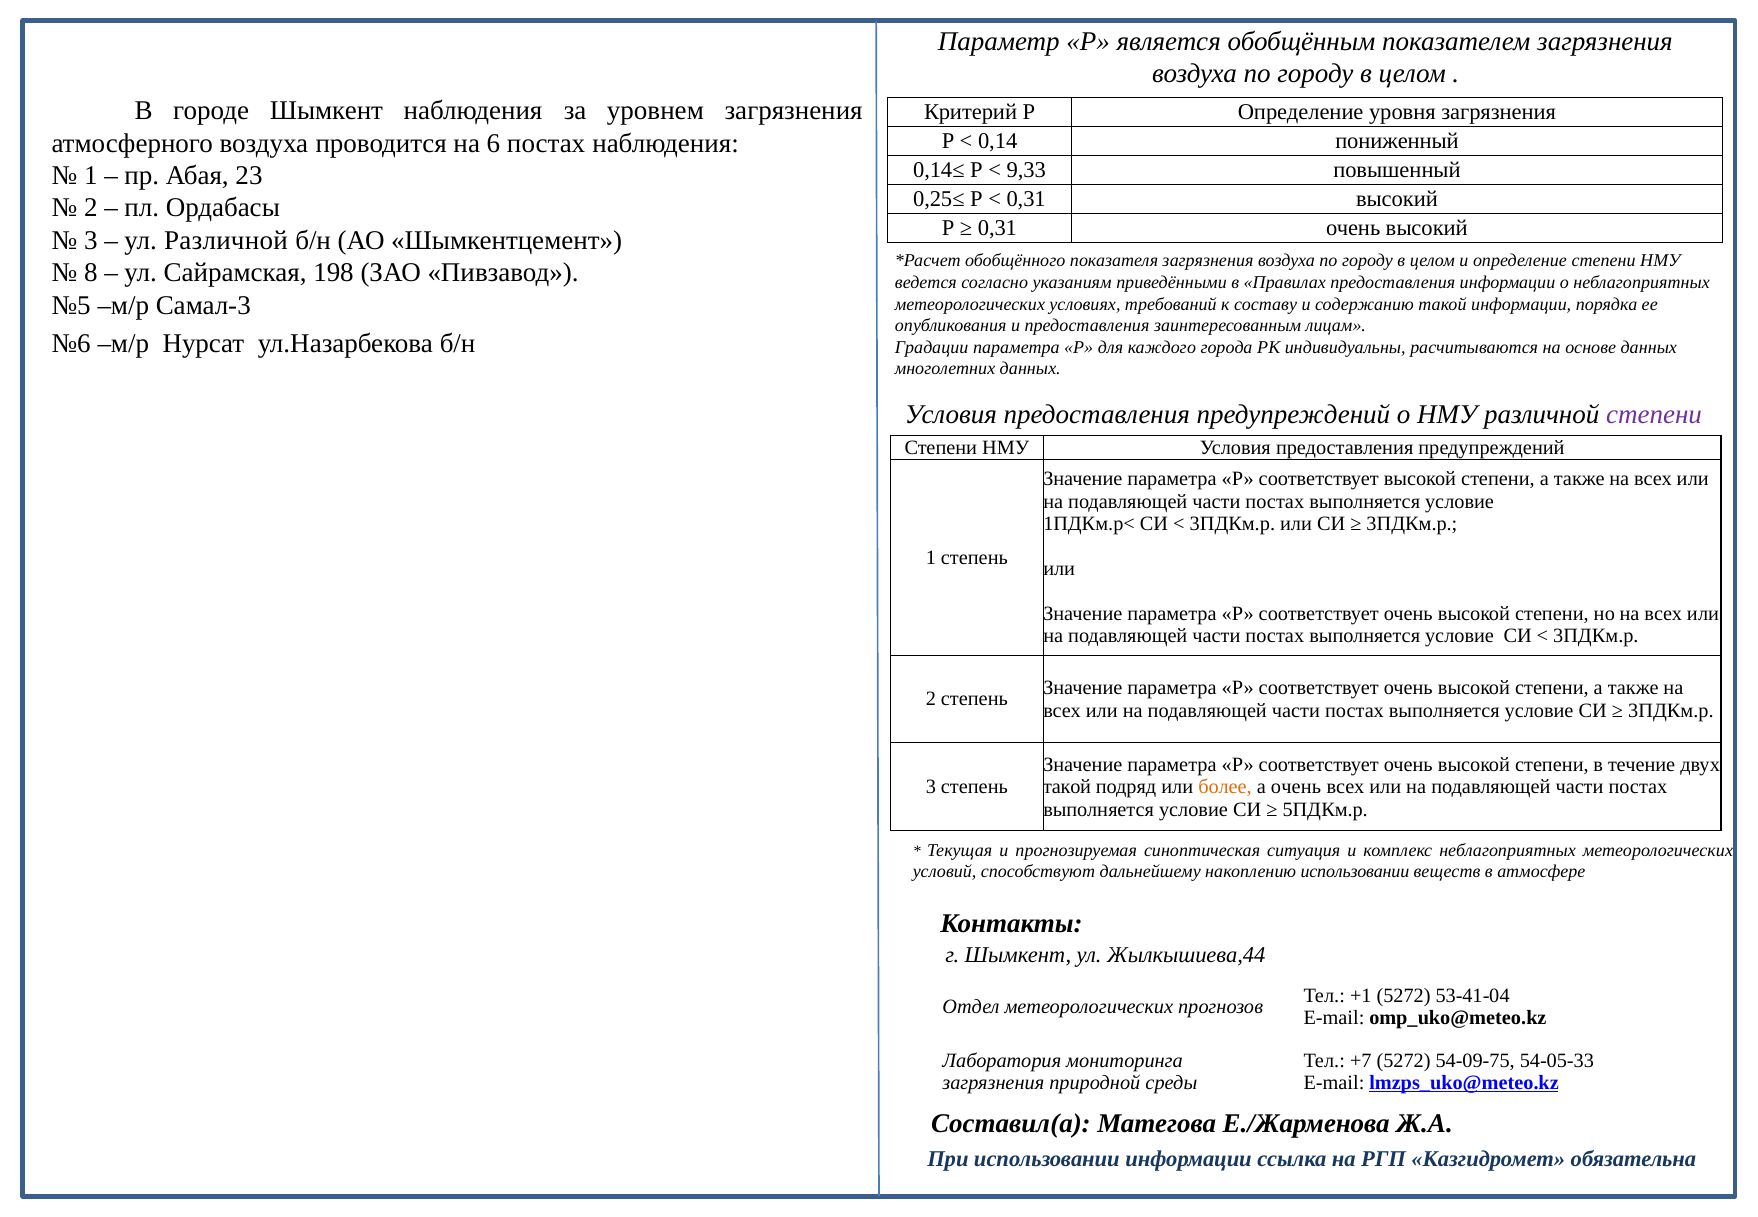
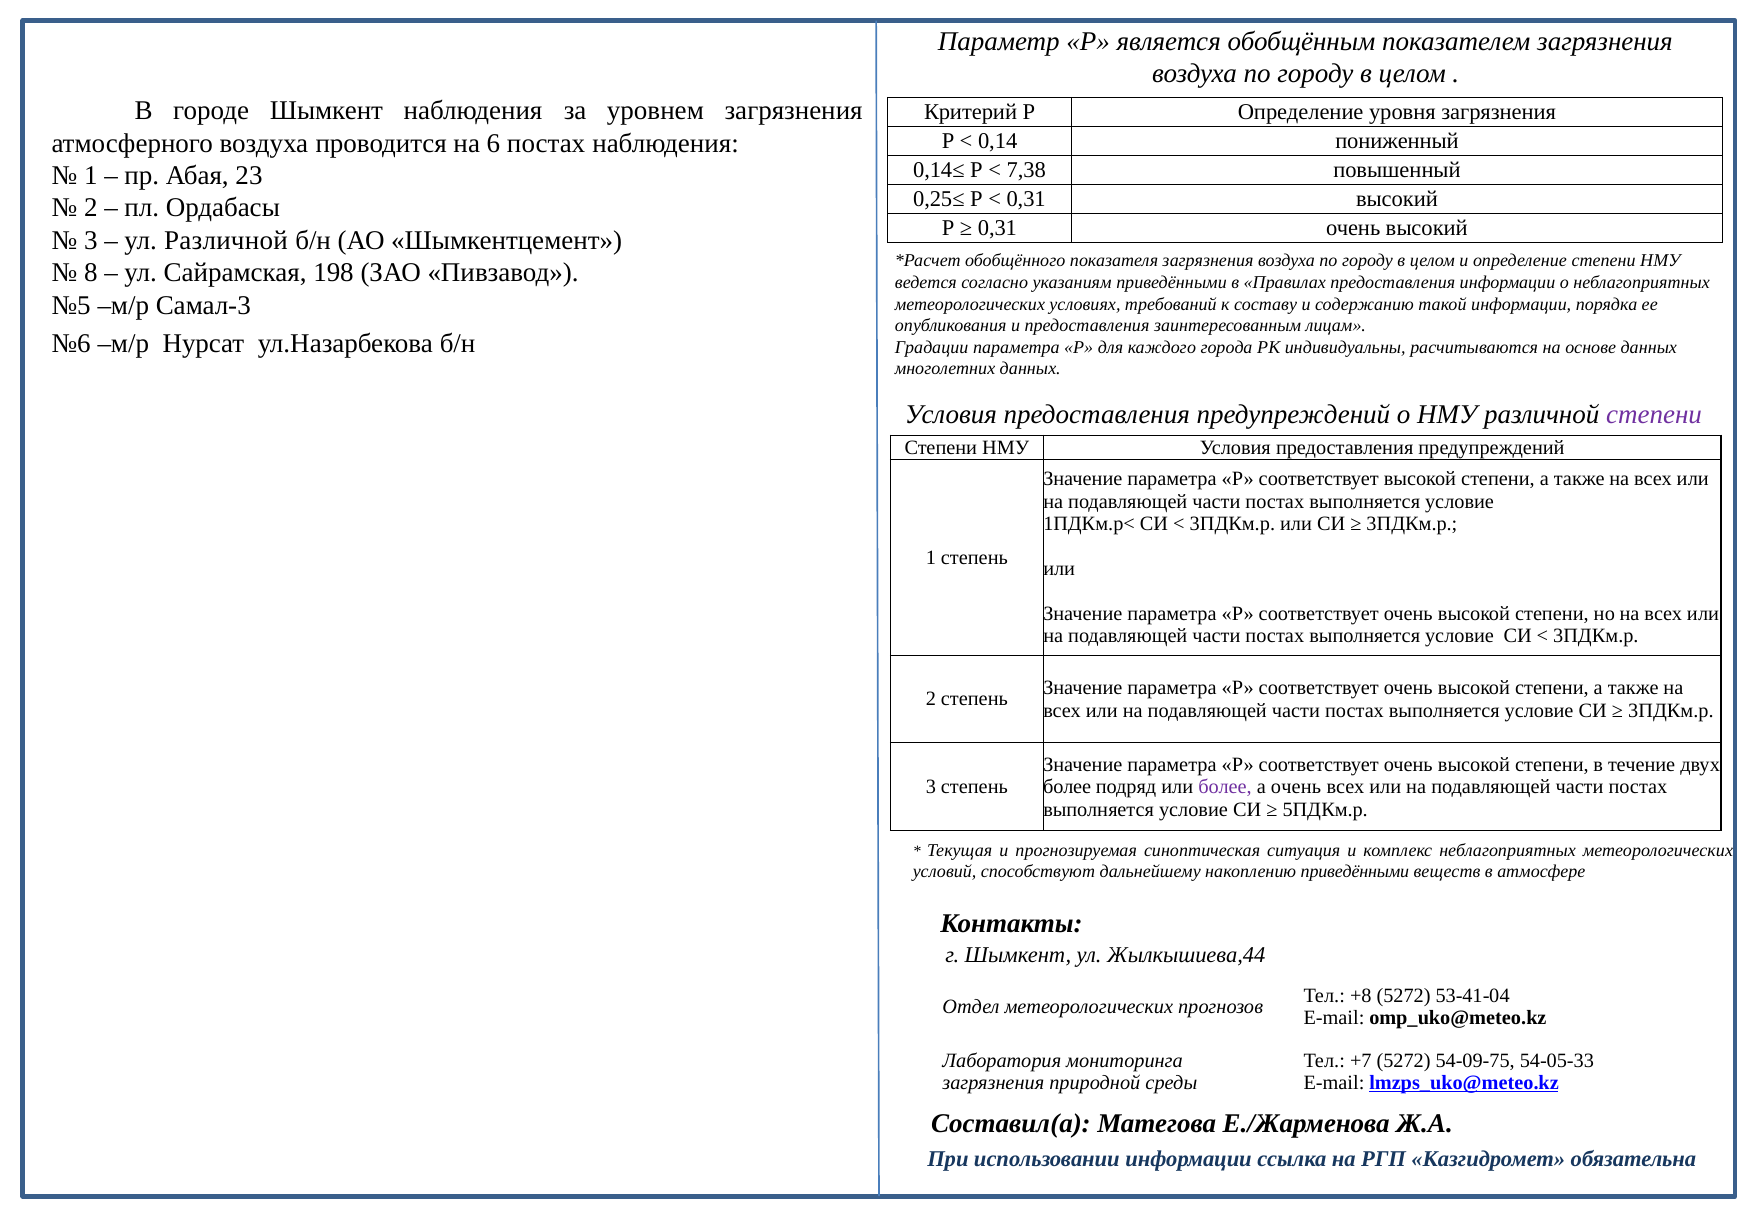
9,33: 9,33 -> 7,38 (1026, 170)
такой: такой -> более (1067, 787)
более colour: orange -> purple (1225, 787)
накоплению использовании: использовании -> приведёнными (1355, 872)
+1: +1 -> +8 (1361, 995)
